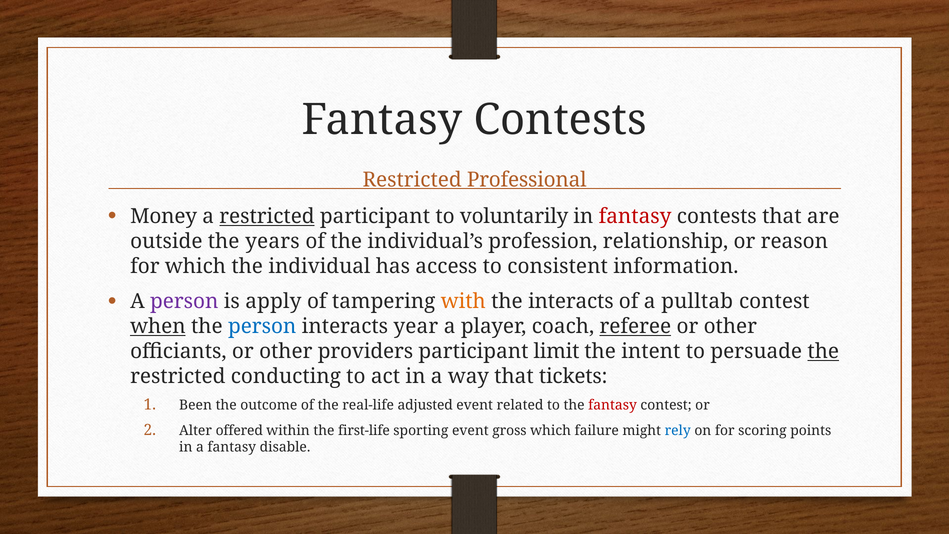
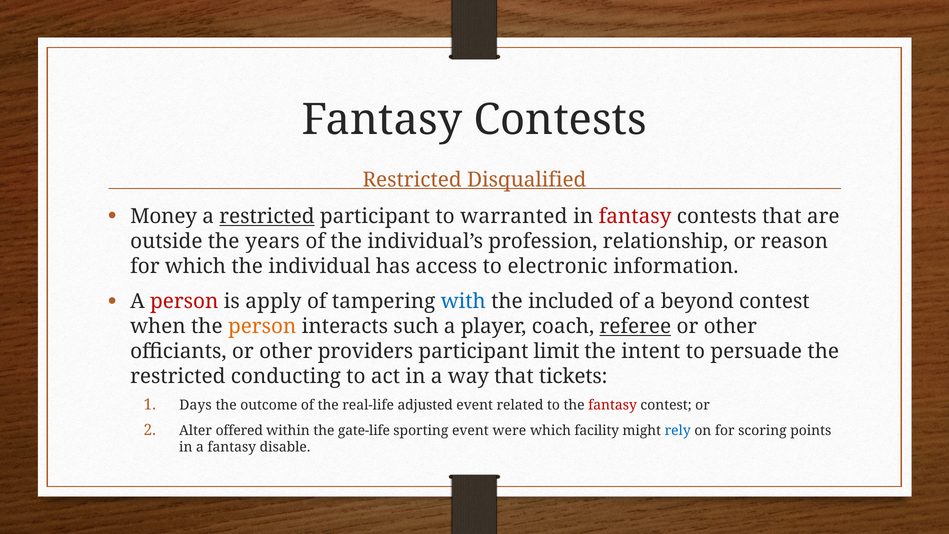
Professional: Professional -> Disqualified (527, 180)
voluntarily: voluntarily -> warranted (514, 217)
consistent: consistent -> electronic (558, 266)
person colour: purple -> red (184, 302)
with colour: orange -> blue (463, 302)
the interacts: interacts -> included (571, 302)
pulltab: pulltab -> beyond (697, 302)
when underline: present -> none (158, 326)
person colour: blue -> orange (262, 326)
year: year -> such (416, 326)
the underline: present -> none (823, 351)
Been: Been -> Days (195, 405)
first-life: first-life -> gate-life (364, 431)
gross: gross -> were (509, 431)
failure: failure -> facility (597, 431)
